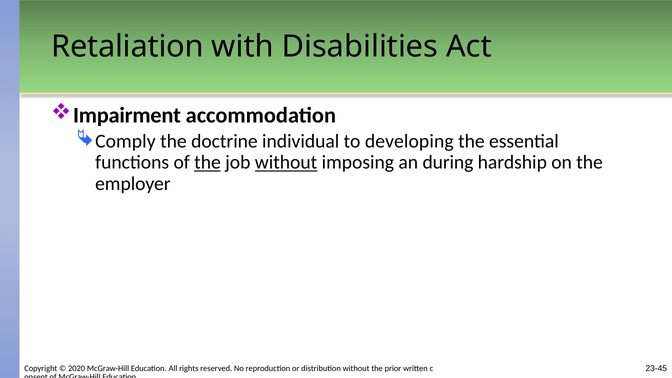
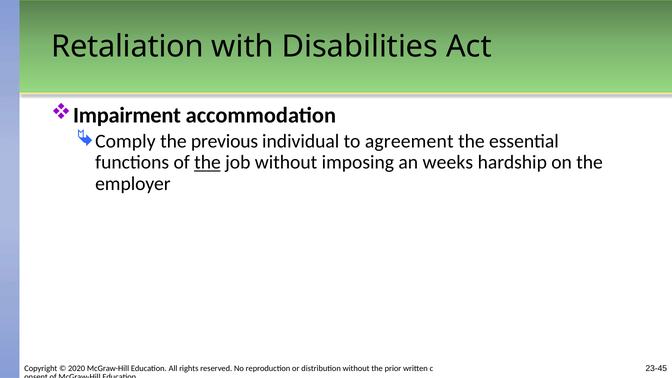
doctrine: doctrine -> previous (225, 141)
developing: developing -> agreement (409, 141)
without underline: present -> none (286, 162)
during: during -> weeks (448, 162)
